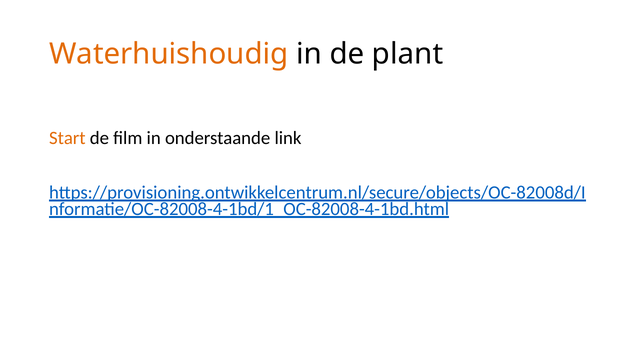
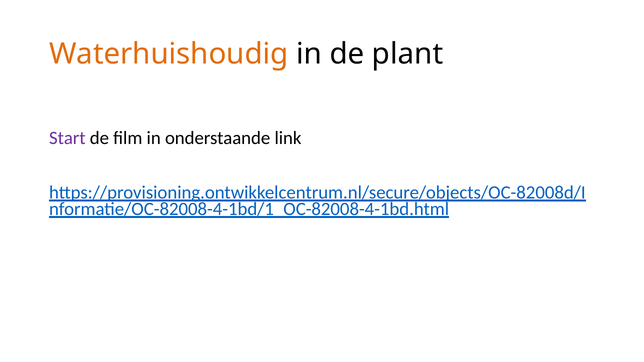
Start colour: orange -> purple (67, 138)
